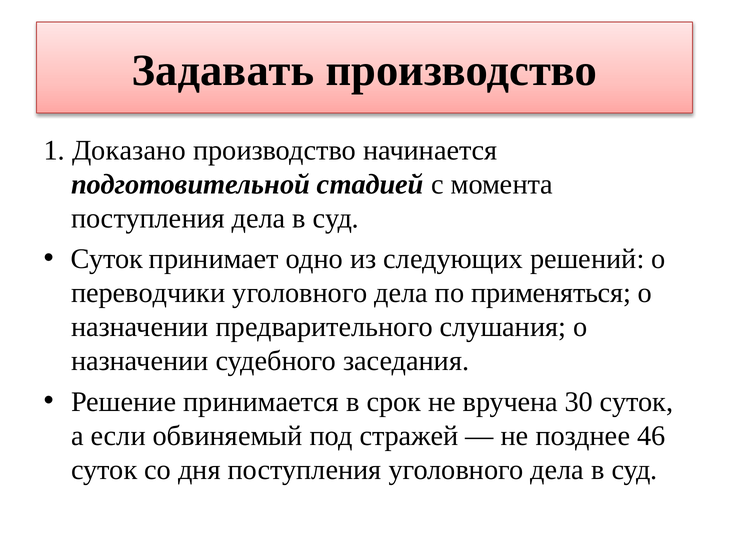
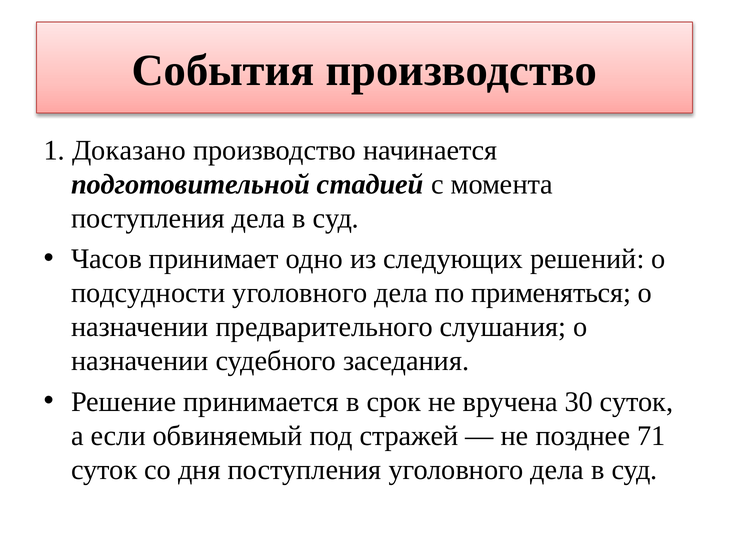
Задавать: Задавать -> События (223, 71)
Суток: Суток -> Часов (107, 259)
переводчики: переводчики -> подсудности (148, 293)
46: 46 -> 71 (651, 436)
